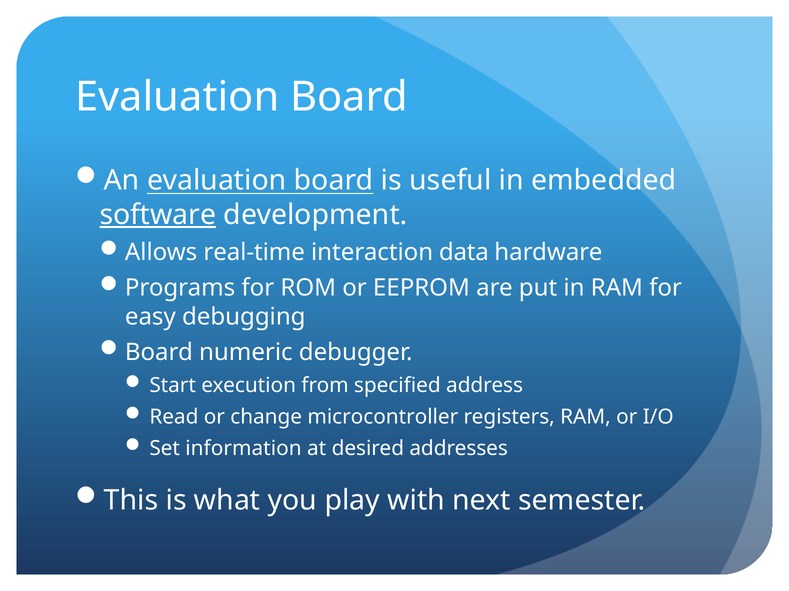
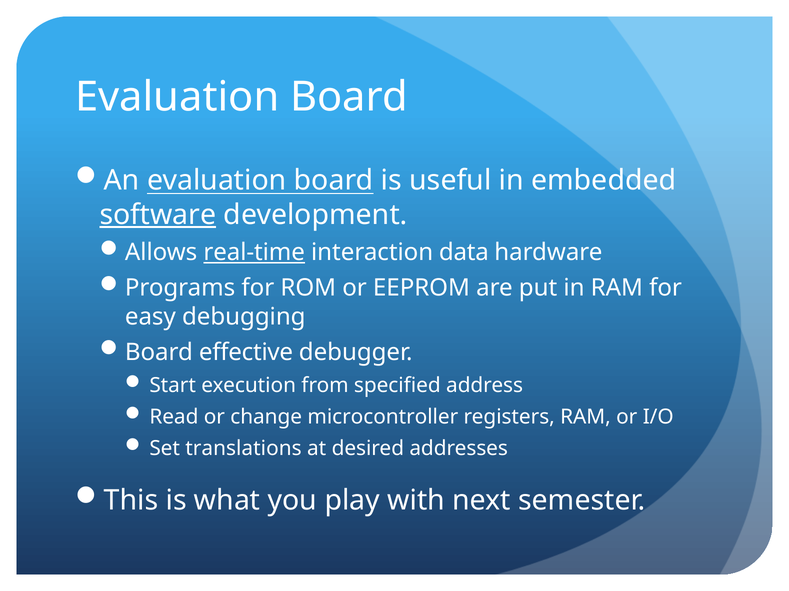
real-time underline: none -> present (254, 253)
numeric: numeric -> effective (246, 353)
information: information -> translations (243, 449)
